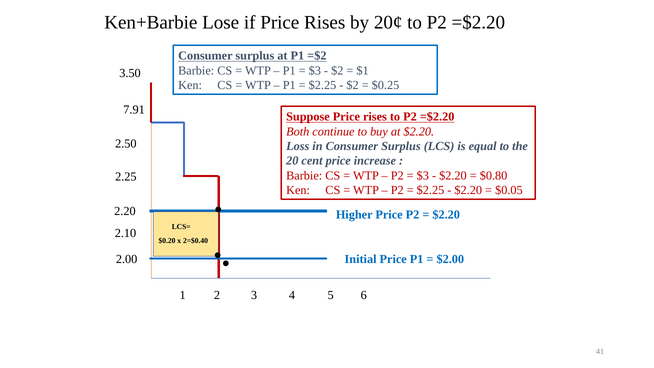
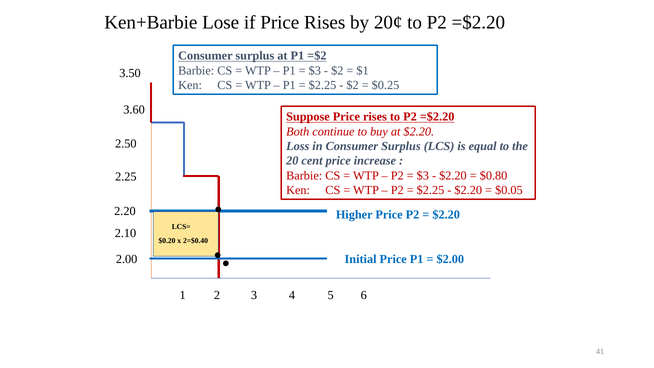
7.91: 7.91 -> 3.60 (134, 110)
